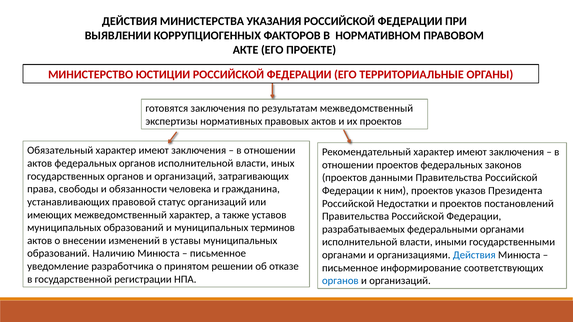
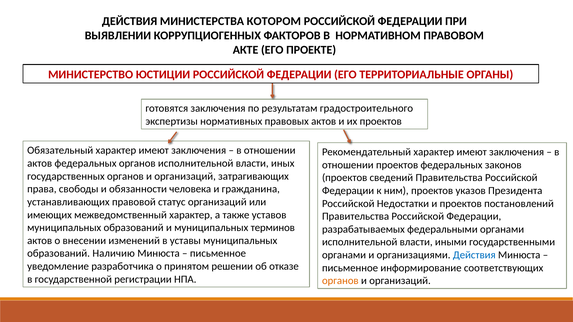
УКАЗАНИЯ: УКАЗАНИЯ -> КОТОРОМ (274, 21)
результатам межведомственный: межведомственный -> градостроительного (366, 109)
данными: данными -> сведений (391, 178)
органов colour: blue -> orange (340, 281)
